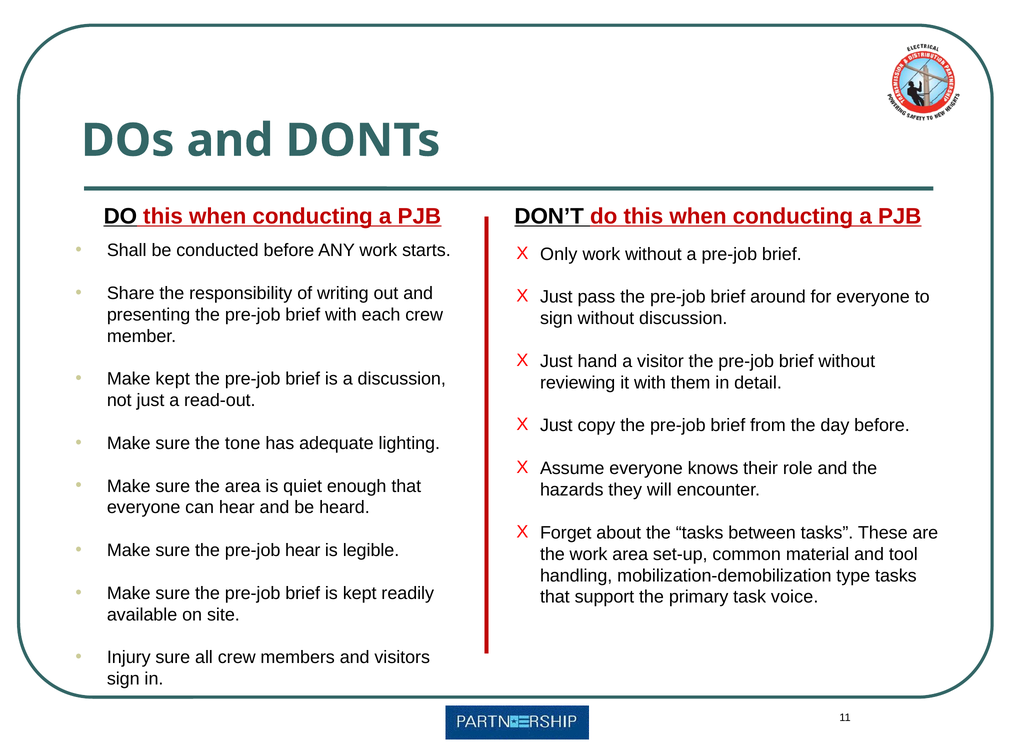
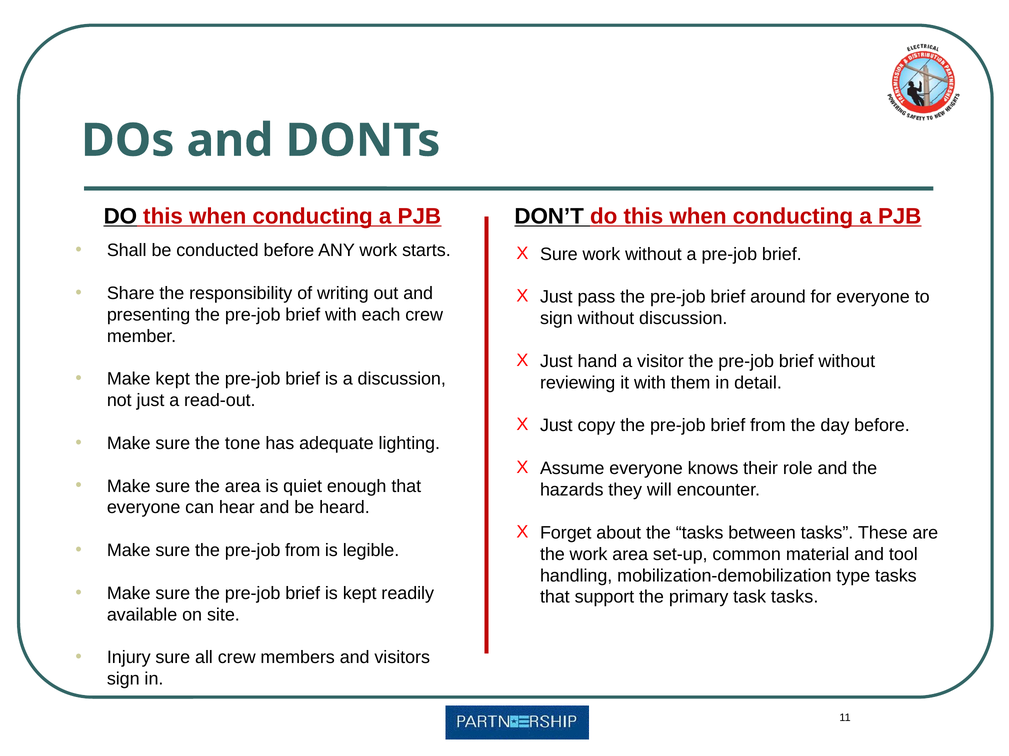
Only: Only -> Sure (559, 254)
pre-job hear: hear -> from (303, 551)
task voice: voice -> tasks (795, 598)
